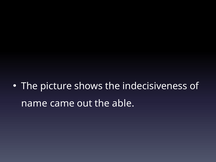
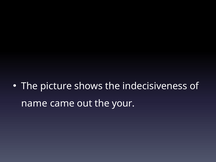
able: able -> your (123, 103)
